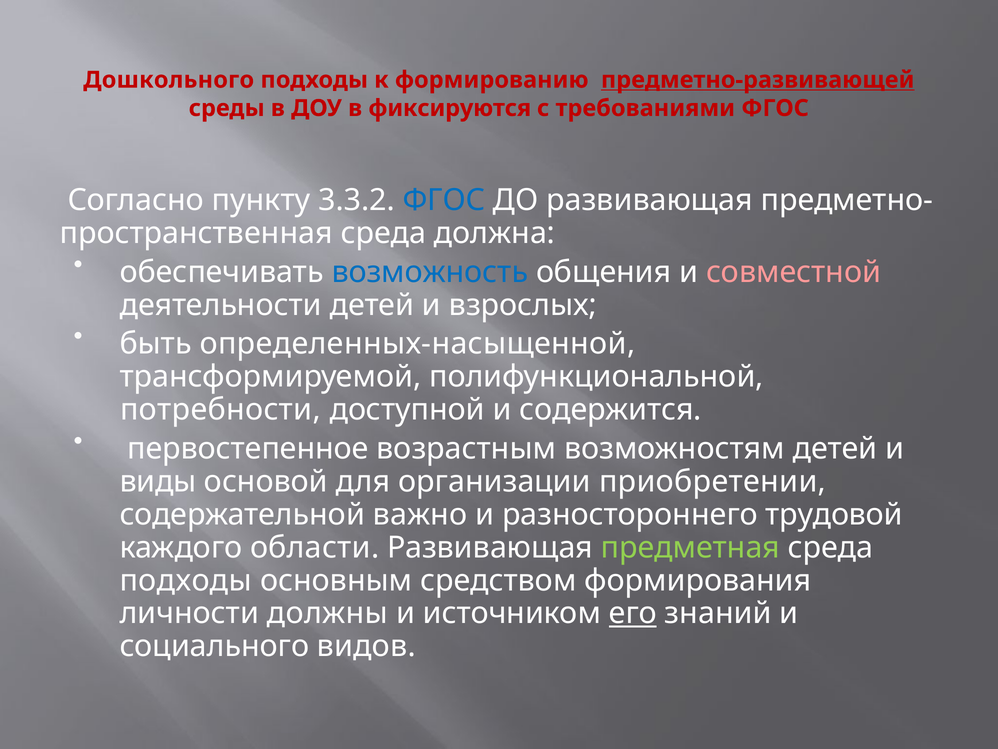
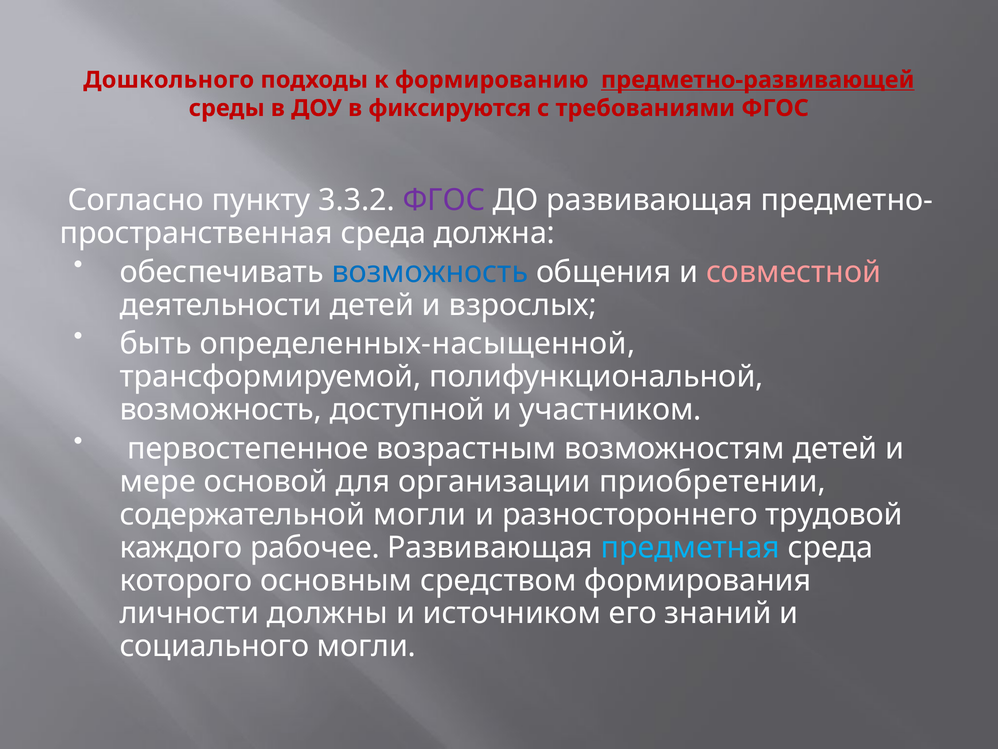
ФГОС colour: blue -> purple (444, 200)
потребности: потребности -> возможность (221, 409)
содержится: содержится -> участником (610, 409)
виды: виды -> мере (158, 481)
содержательной важно: важно -> могли (420, 514)
области: области -> рабочее (315, 547)
предметная colour: light green -> light blue (690, 547)
подходы: подходы -> которого (186, 580)
его underline: present -> none (633, 613)
социального видов: видов -> могли (366, 646)
